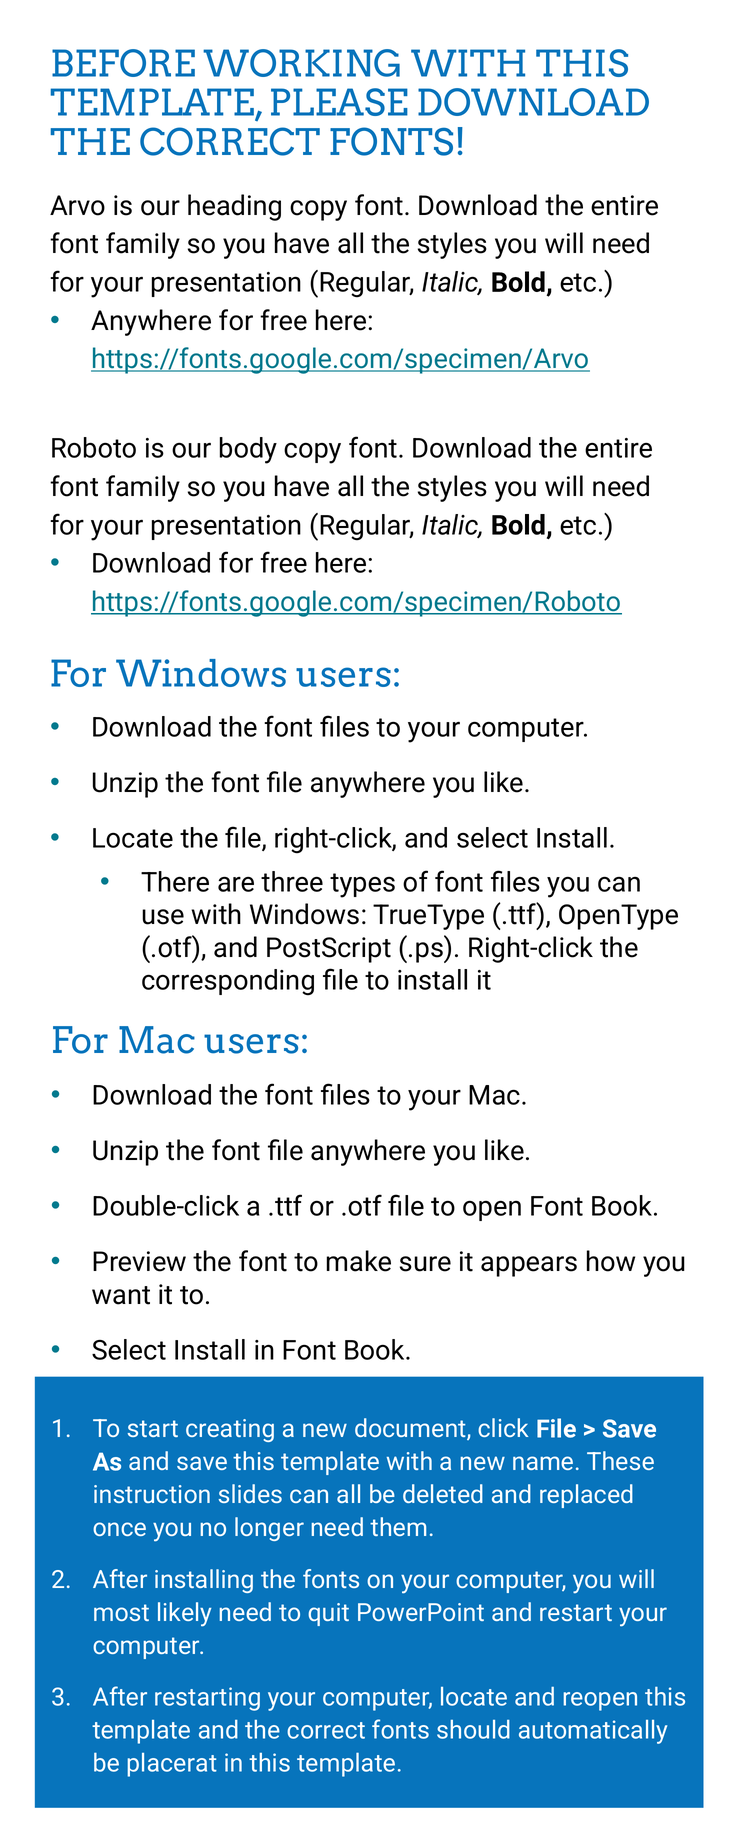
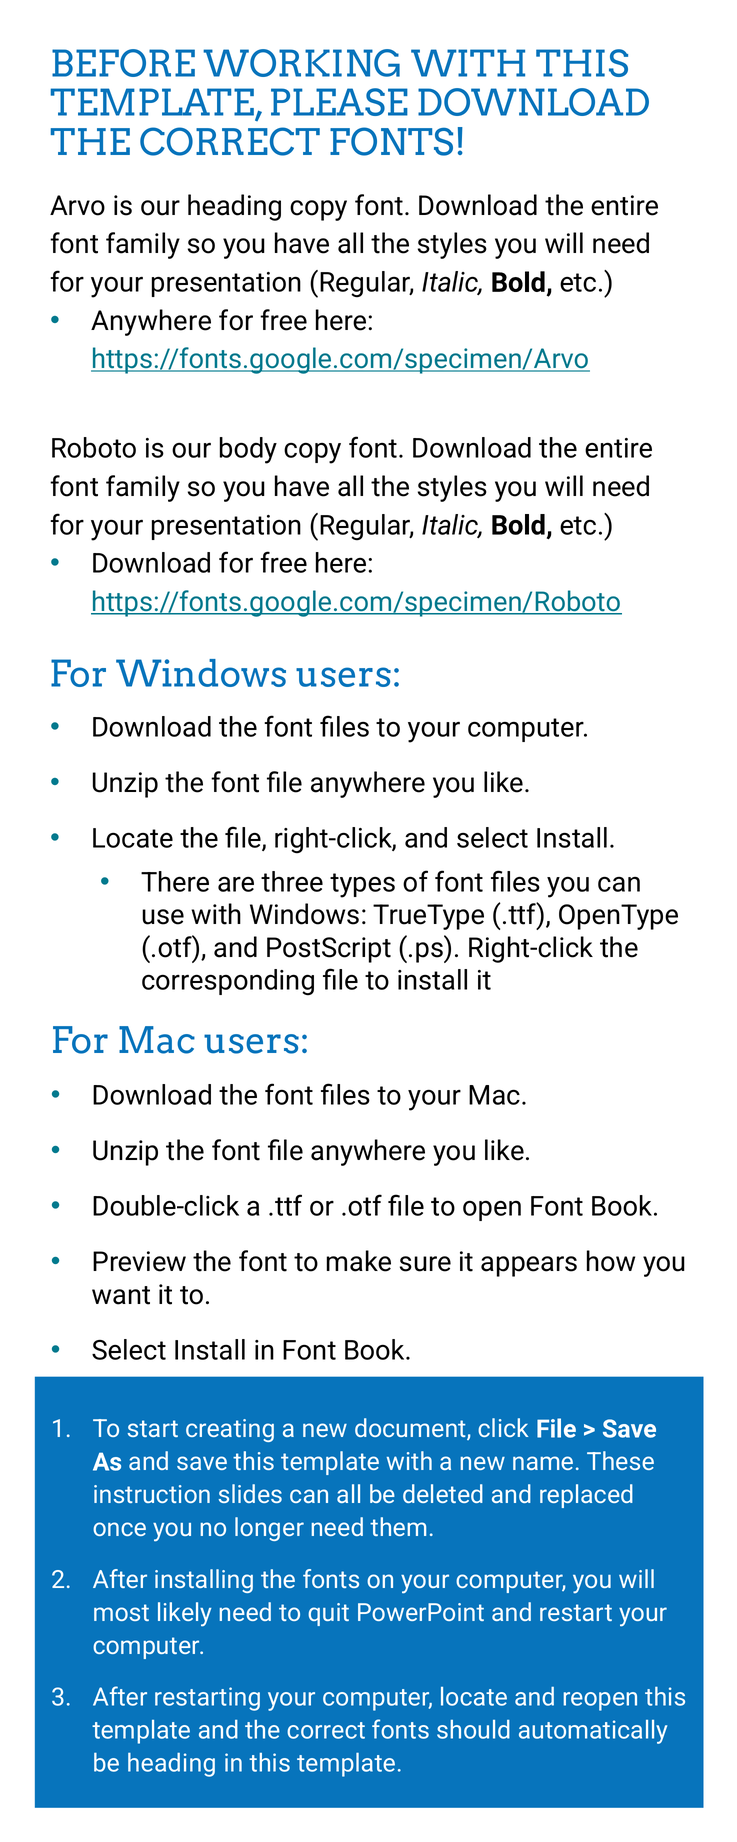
be placerat: placerat -> heading (172, 1764)
